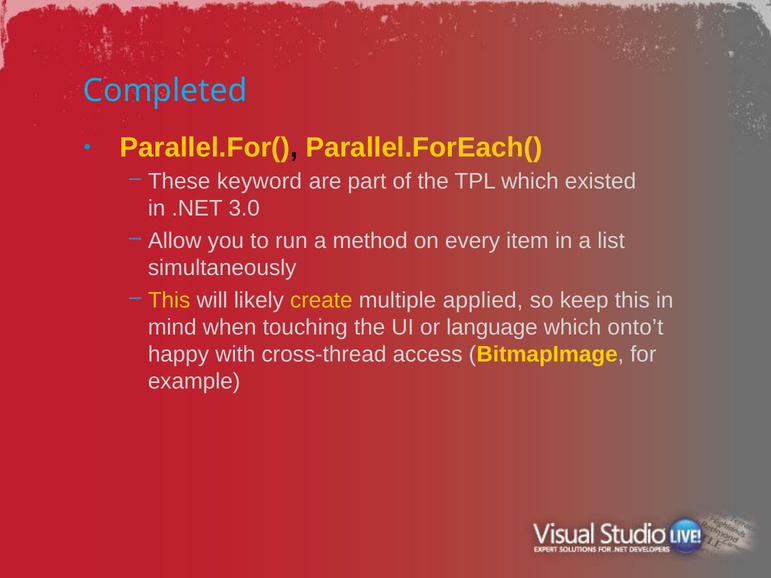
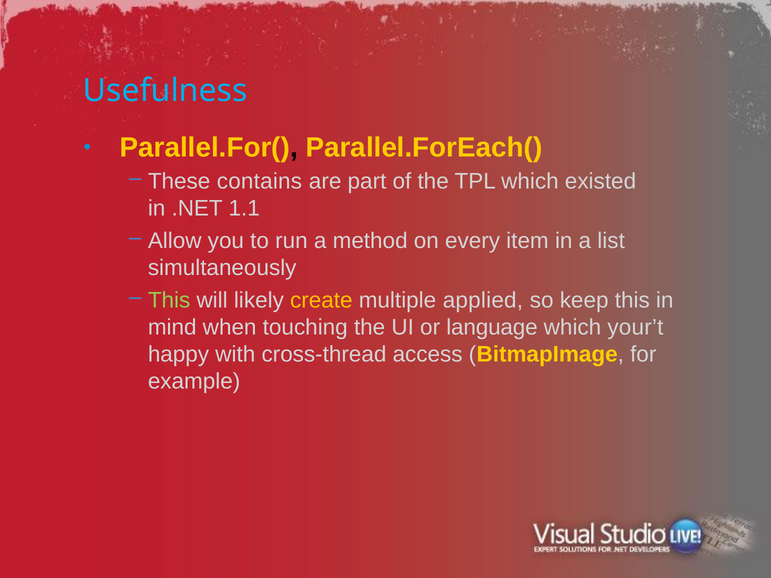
Completed: Completed -> Usefulness (165, 91)
keyword: keyword -> contains (259, 182)
3.0: 3.0 -> 1.1 (244, 209)
This colour: yellow -> light green (169, 301)
onto’t: onto’t -> your’t (635, 328)
